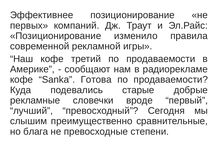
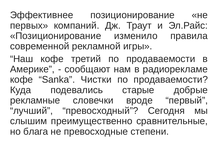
Готова: Готова -> Чистки (96, 80)
